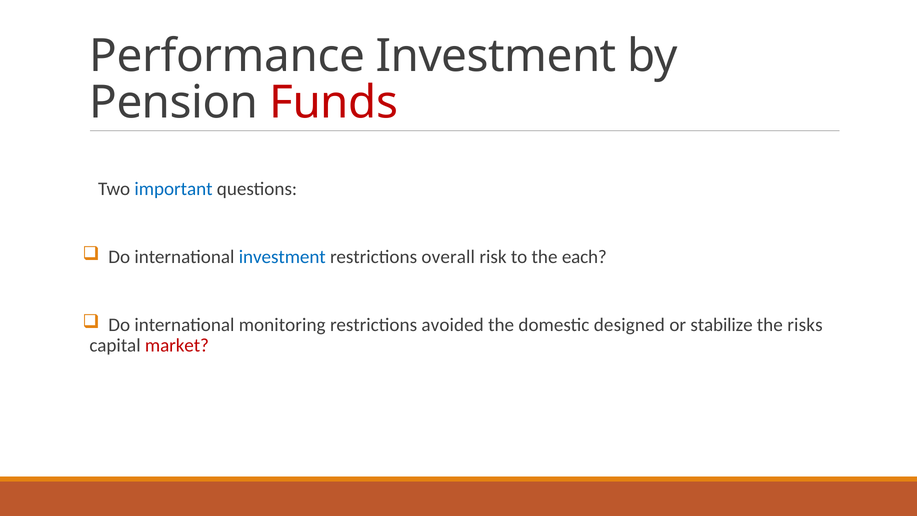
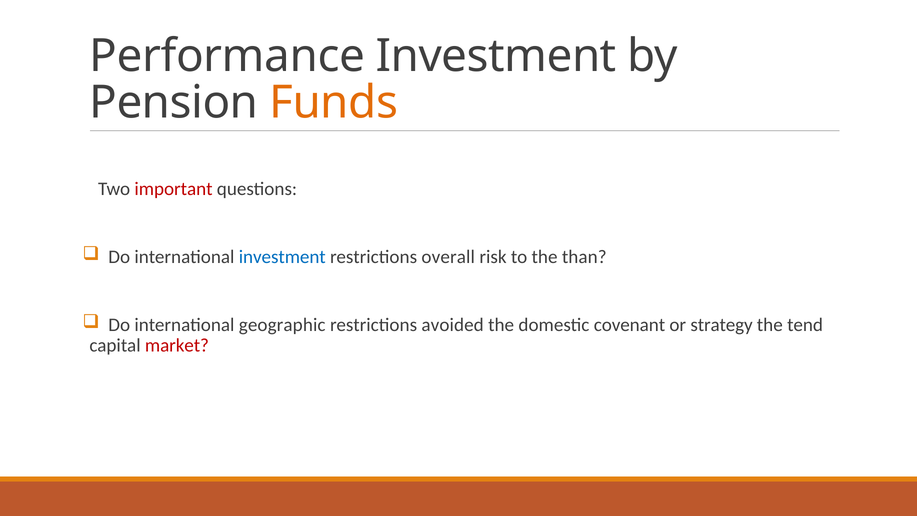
Funds colour: red -> orange (334, 103)
important colour: blue -> red (173, 189)
each: each -> than (584, 257)
monitoring: monitoring -> geographic (282, 325)
designed: designed -> covenant (629, 325)
stabilize: stabilize -> strategy (722, 325)
risks: risks -> tend (805, 325)
